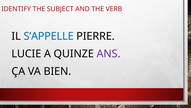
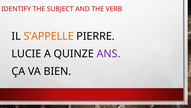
S’APPELLE colour: blue -> orange (49, 36)
